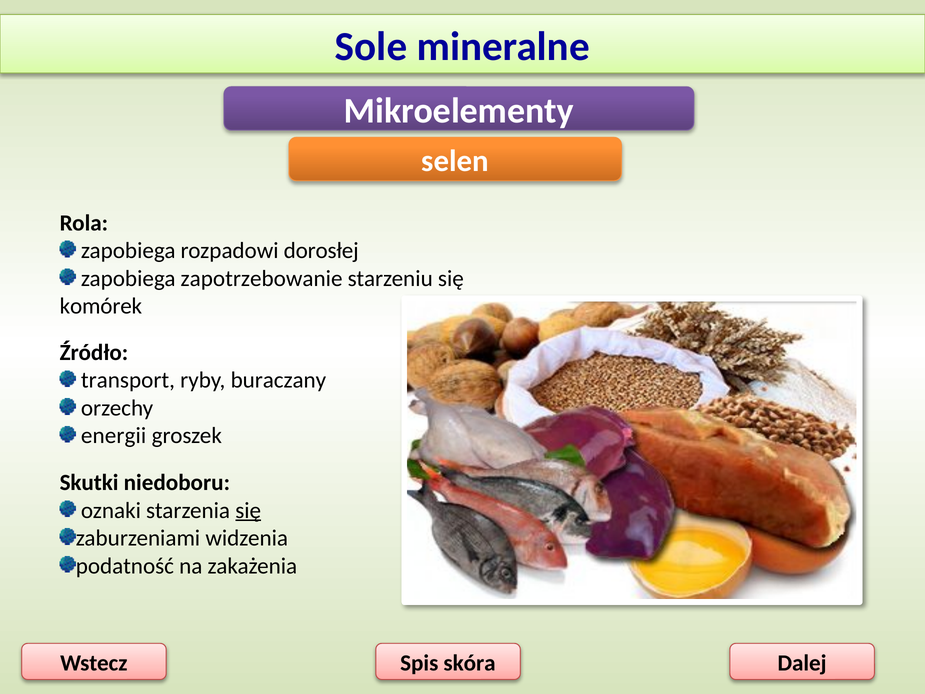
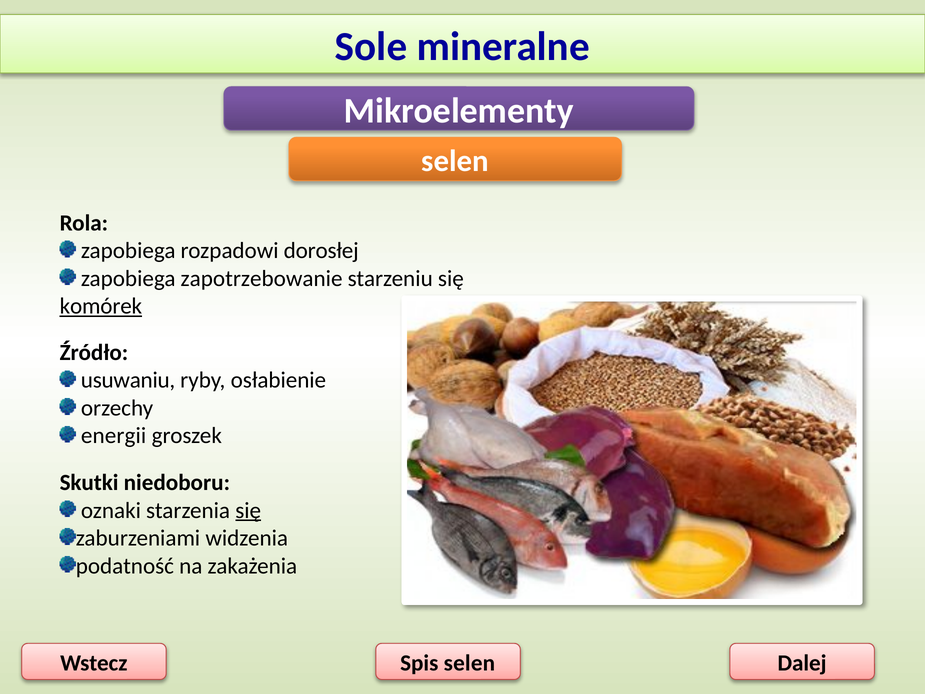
komórek underline: none -> present (101, 306)
transport: transport -> usuwaniu (128, 380)
buraczany: buraczany -> osłabienie (278, 380)
Spis skóra: skóra -> selen (469, 663)
